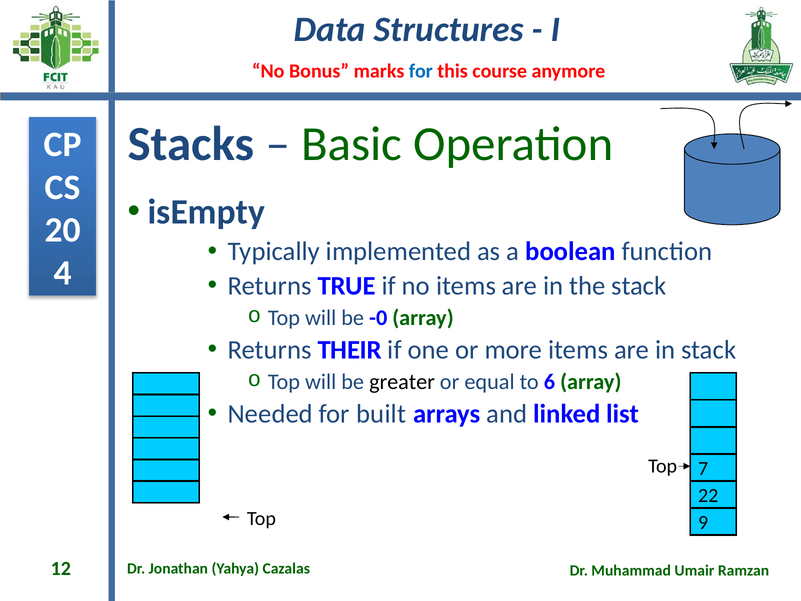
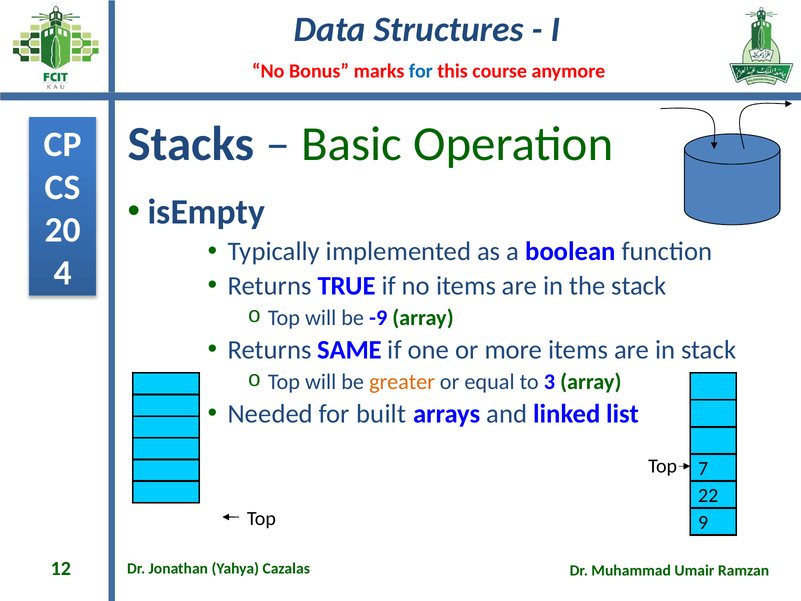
-0: -0 -> -9 (378, 318)
THEIR: THEIR -> SAME (350, 350)
greater colour: black -> orange (402, 382)
6: 6 -> 3 (549, 382)
